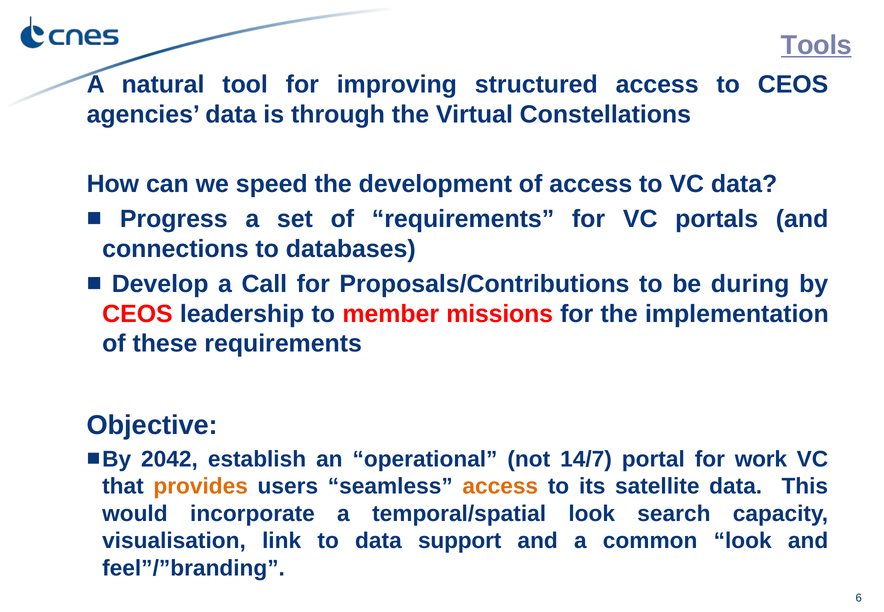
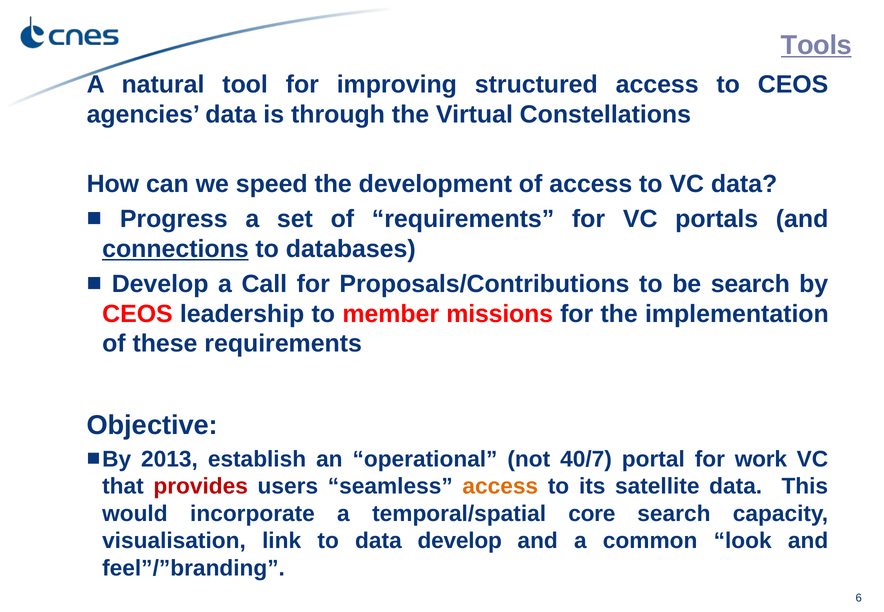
connections underline: none -> present (175, 249)
be during: during -> search (750, 284)
2042: 2042 -> 2013 (169, 459)
14/7: 14/7 -> 40/7 (586, 459)
provides colour: orange -> red (201, 486)
temporal/spatial look: look -> core (592, 514)
data support: support -> develop (460, 541)
